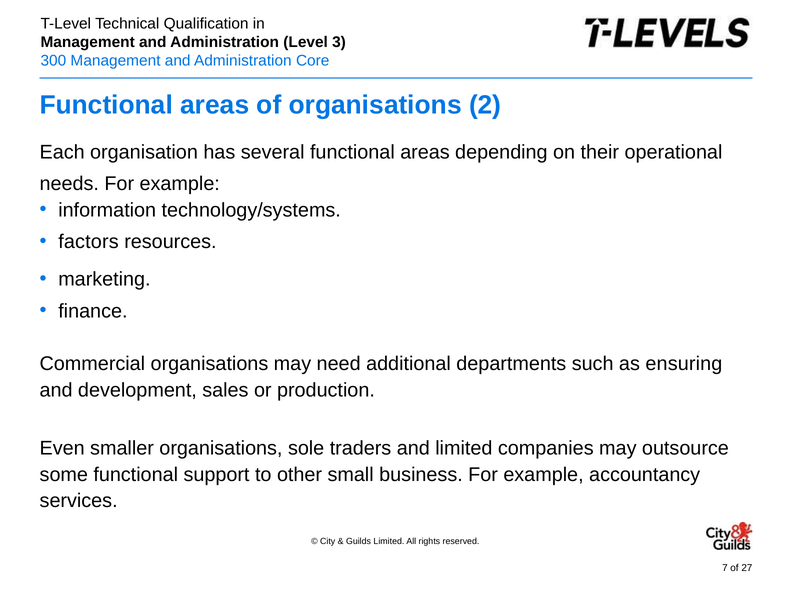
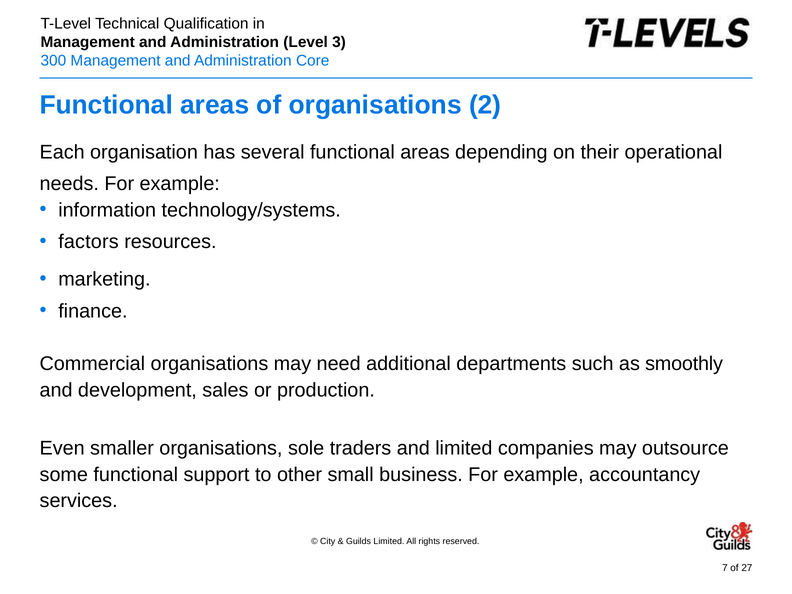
ensuring: ensuring -> smoothly (684, 364)
